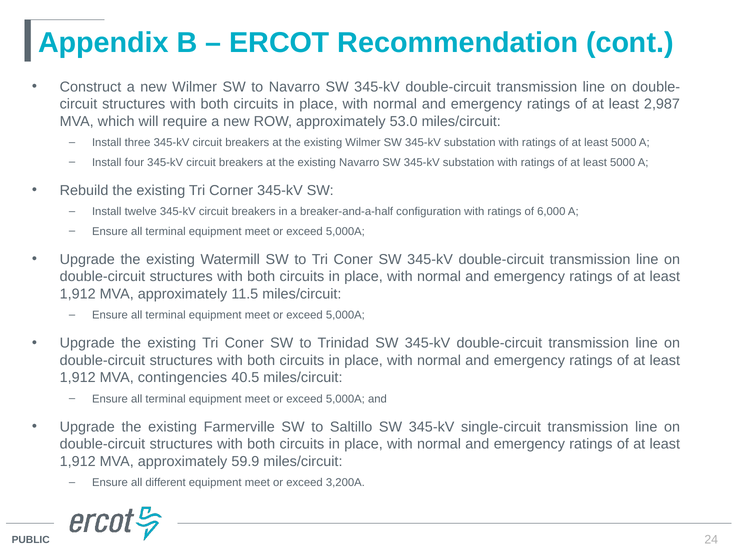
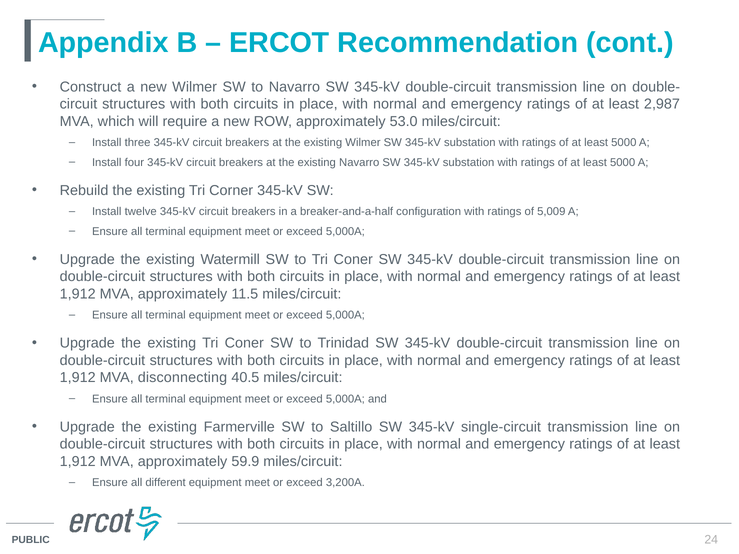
6,000: 6,000 -> 5,009 (551, 212)
contingencies: contingencies -> disconnecting (182, 378)
